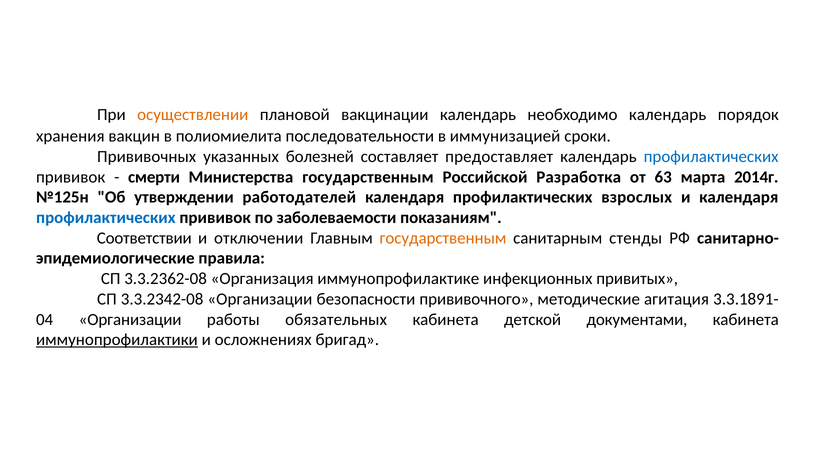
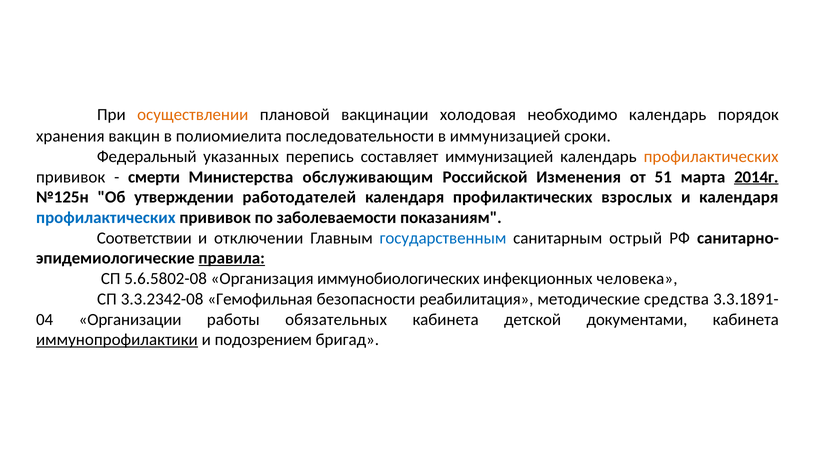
вакцинации календарь: календарь -> холодовая (478, 114)
Прививочных: Прививочных -> Федеральный (147, 157)
болезней: болезней -> перепись (320, 157)
составляет предоставляет: предоставляет -> иммунизацией (499, 157)
профилактических colour: blue -> orange (711, 157)
Министерства государственным: государственным -> обслуживающим (368, 177)
Разработка: Разработка -> Изменения (579, 177)
63: 63 -> 51 (663, 177)
2014г underline: none -> present (756, 177)
государственным colour: orange -> blue (443, 238)
стенды: стенды -> острый (636, 238)
правила underline: none -> present (232, 258)
3.3.2362-08: 3.3.2362-08 -> 5.6.5802-08 (166, 279)
иммунопрофилактике: иммунопрофилактике -> иммунобиологических (398, 279)
привитых: привитых -> человека (637, 279)
3.3.2342-08 Организации: Организации -> Гемофильная (260, 299)
прививочного: прививочного -> реабилитация (476, 299)
агитация: агитация -> средства (676, 299)
осложнениях: осложнениях -> подозрением (263, 340)
